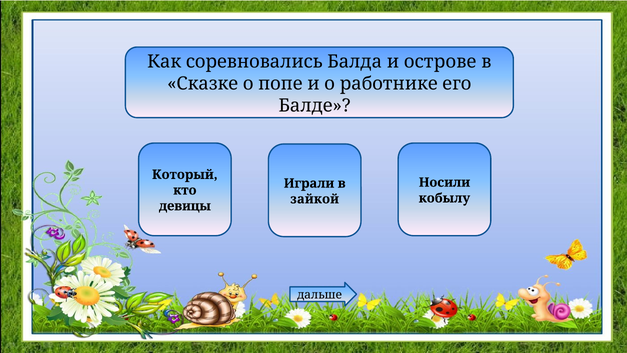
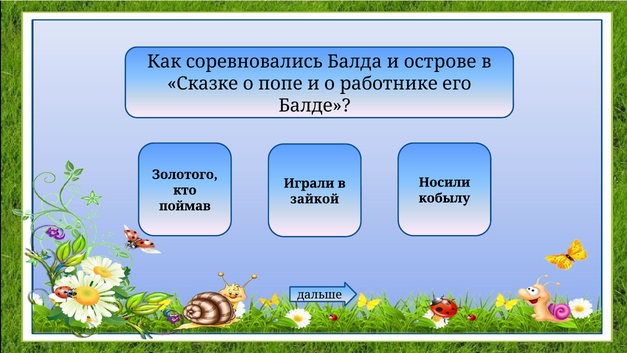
Который: Который -> Золотого (185, 174)
девицы: девицы -> поймав (185, 206)
